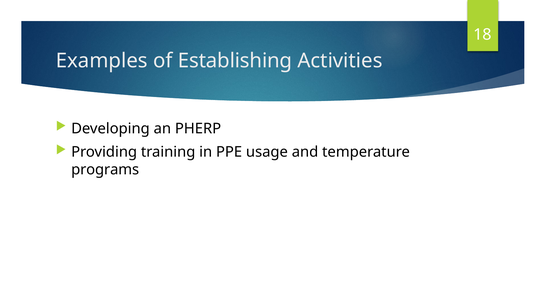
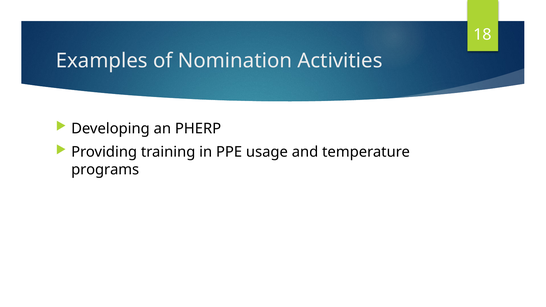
Establishing: Establishing -> Nomination (235, 61)
